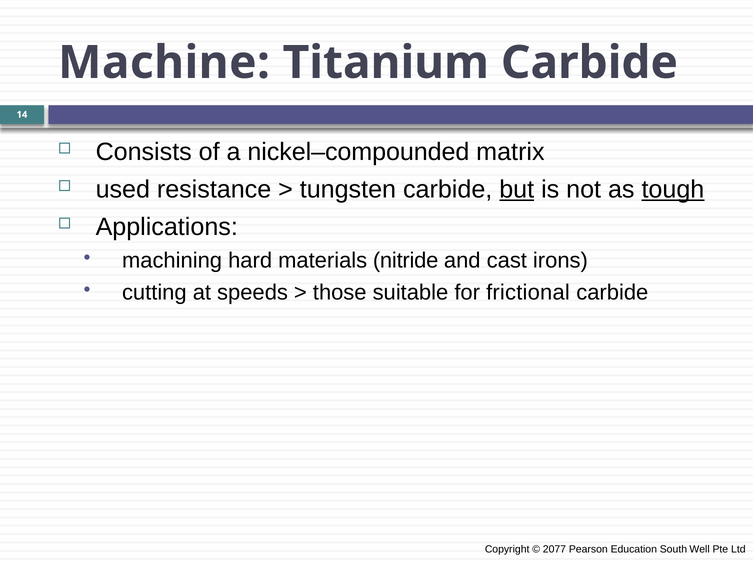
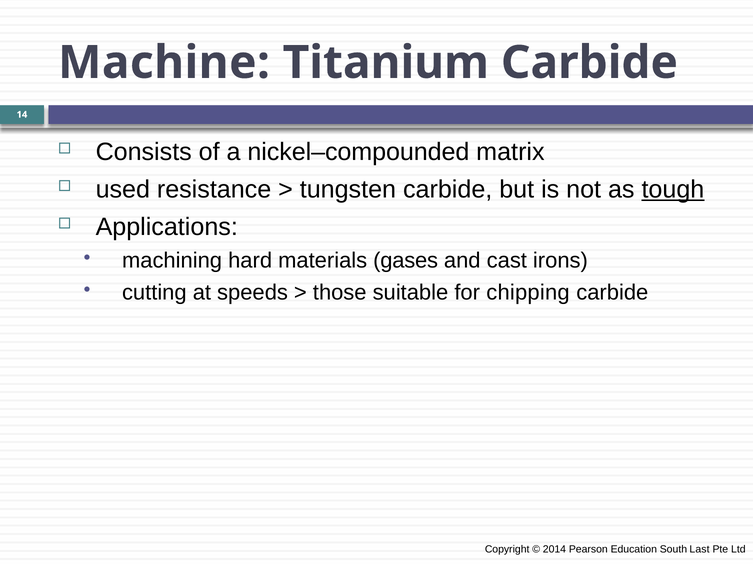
but underline: present -> none (517, 190)
nitride: nitride -> gases (406, 261)
frictional: frictional -> chipping (528, 293)
2077: 2077 -> 2014 (554, 550)
Well: Well -> Last (700, 550)
